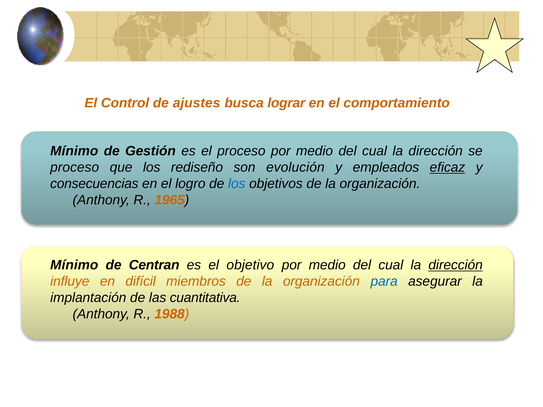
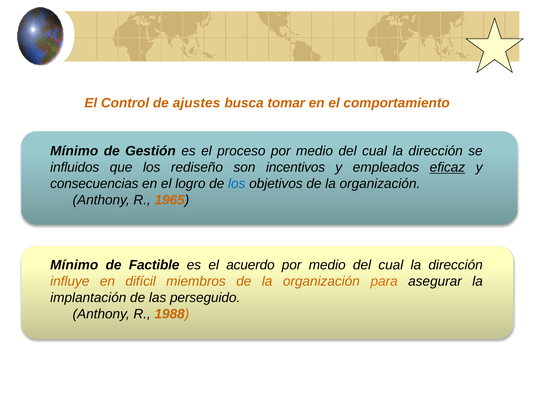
lograr: lograr -> tomar (286, 103)
proceso: proceso -> influidos (75, 168)
evolución: evolución -> incentivos (296, 168)
Centran: Centran -> Factible (154, 265)
objetivo: objetivo -> acuerdo (250, 265)
dirección underline: present -> none (456, 265)
para colour: blue -> orange (384, 282)
cuantitativa: cuantitativa -> perseguido (205, 298)
